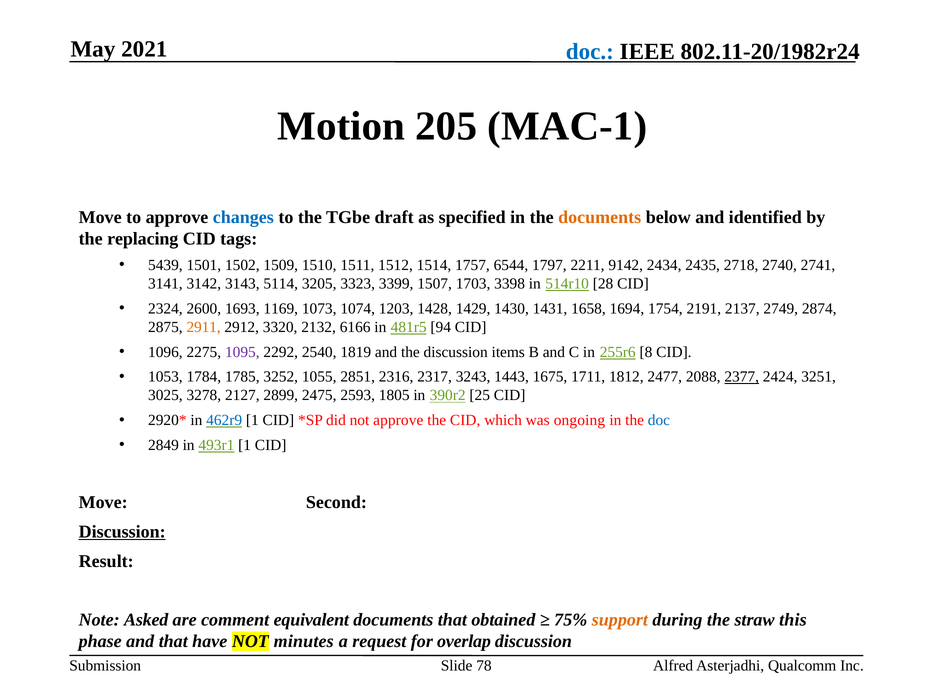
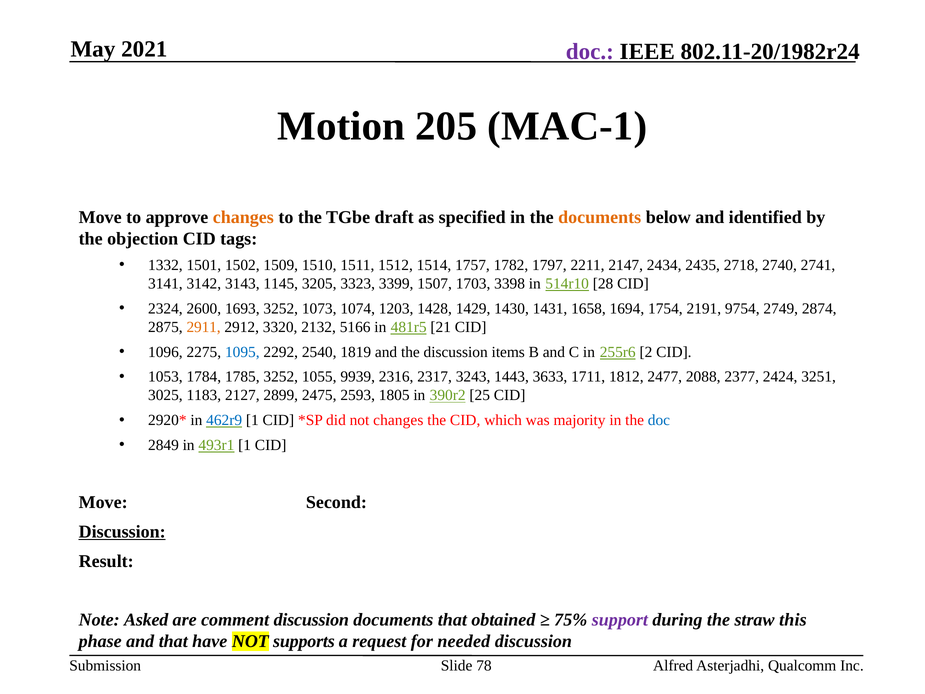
doc colour: blue -> purple (590, 51)
changes colour: blue -> orange (243, 217)
replacing: replacing -> objection (143, 239)
5439: 5439 -> 1332 (165, 265)
6544: 6544 -> 1782 (511, 265)
9142: 9142 -> 2147 (626, 265)
5114: 5114 -> 1145 (281, 283)
1693 1169: 1169 -> 3252 (281, 308)
2137: 2137 -> 9754 (742, 308)
6166: 6166 -> 5166 (355, 327)
94: 94 -> 21 (441, 327)
1095 colour: purple -> blue (242, 352)
8: 8 -> 2 (646, 352)
2851: 2851 -> 9939 (358, 377)
1675: 1675 -> 3633 (550, 377)
2377 underline: present -> none (742, 377)
3278: 3278 -> 1183 (204, 395)
not approve: approve -> changes (398, 420)
ongoing: ongoing -> majority (580, 420)
comment equivalent: equivalent -> discussion (311, 620)
support colour: orange -> purple (620, 620)
minutes: minutes -> supports (304, 641)
overlap: overlap -> needed (464, 641)
